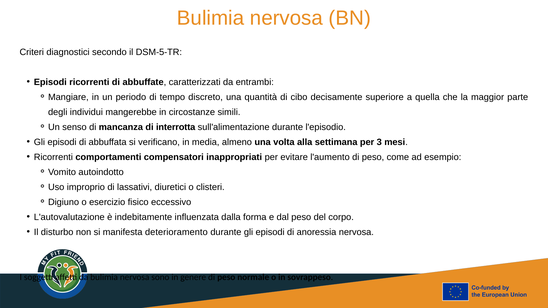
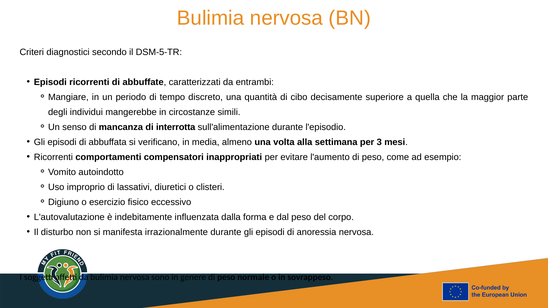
deterioramento: deterioramento -> irrazionalmente (176, 232)
